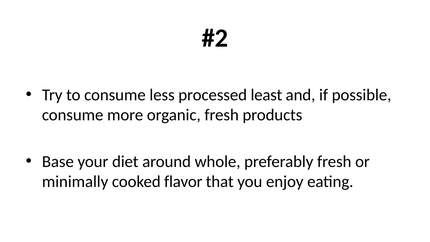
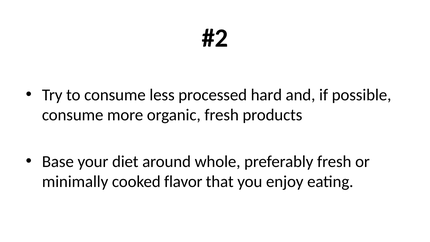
least: least -> hard (266, 95)
